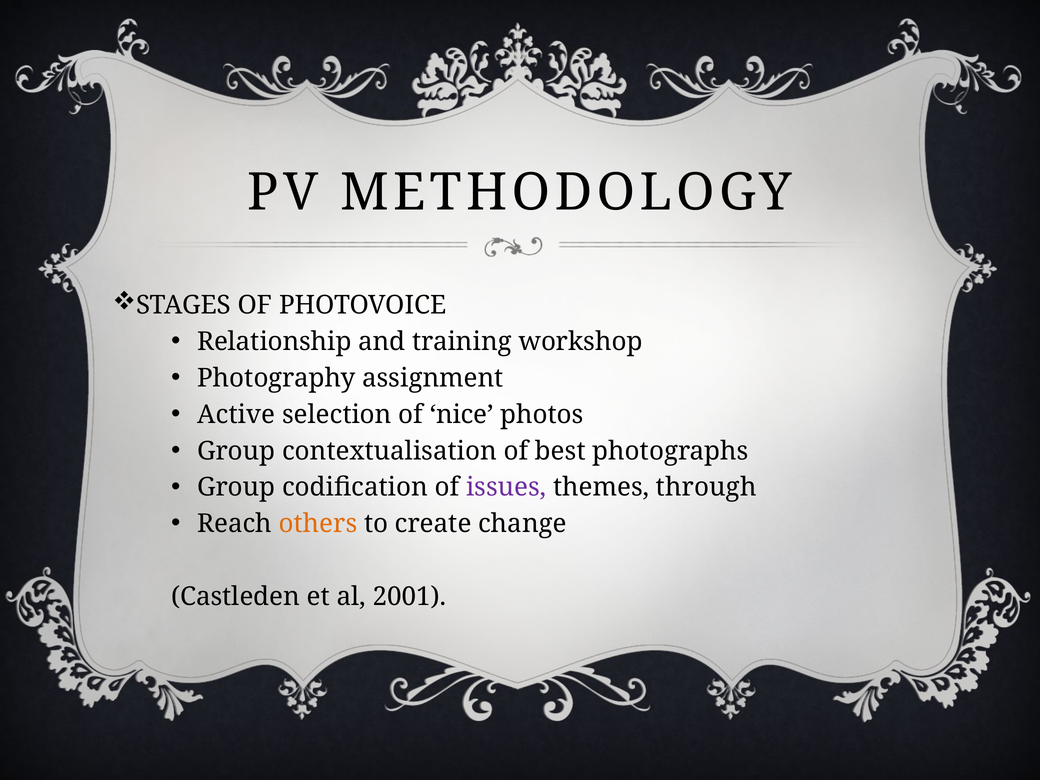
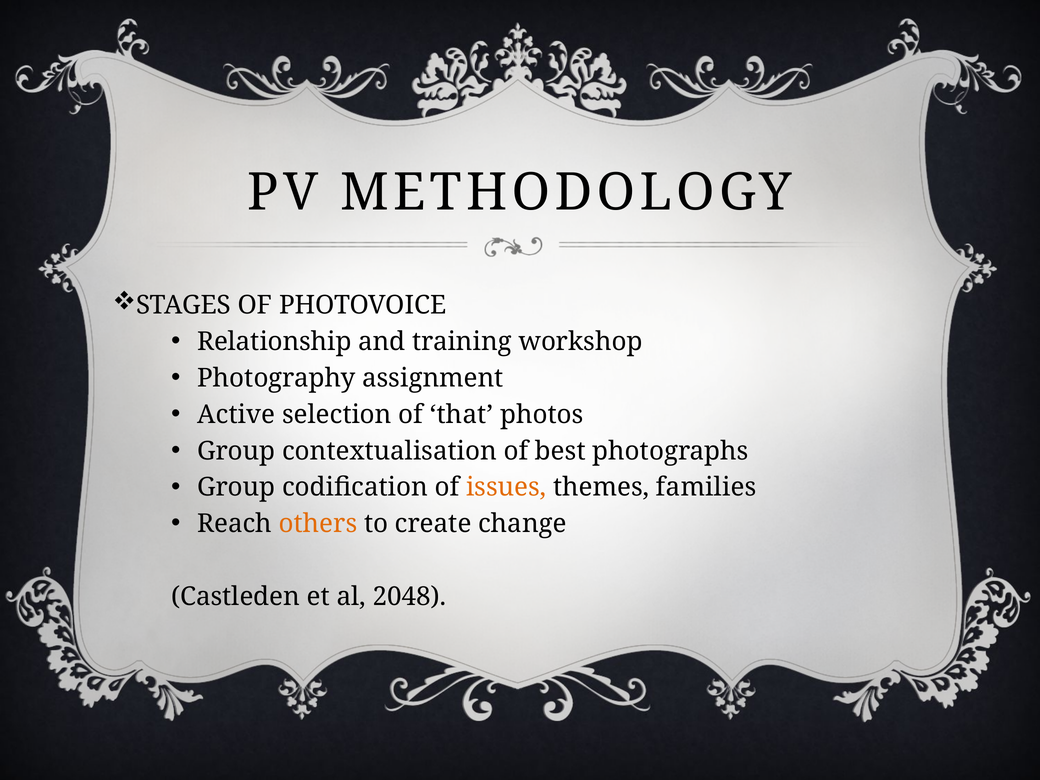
nice: nice -> that (462, 415)
issues colour: purple -> orange (506, 487)
through: through -> families (706, 487)
2001: 2001 -> 2048 (409, 597)
